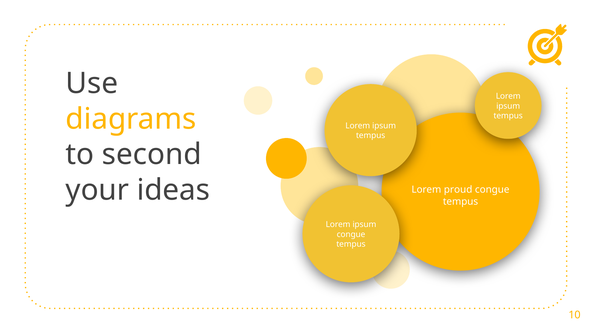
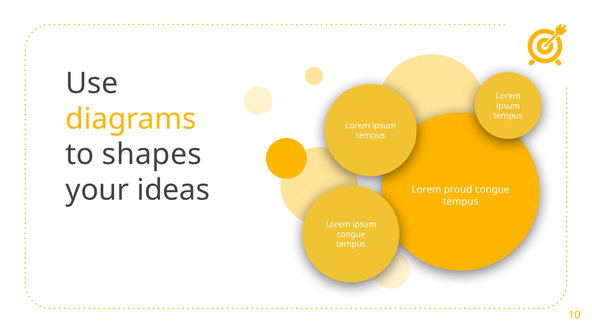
second: second -> shapes (152, 155)
